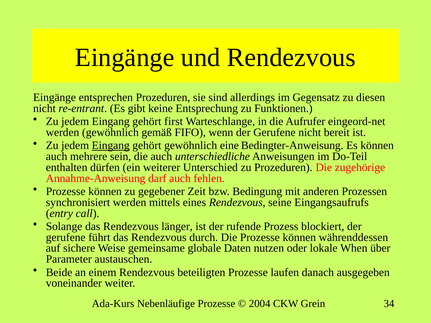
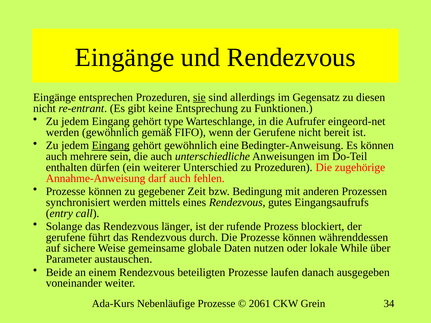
sie underline: none -> present (199, 97)
first: first -> type (174, 122)
seine: seine -> gutes (280, 203)
When: When -> While (354, 248)
2004: 2004 -> 2061 (260, 304)
